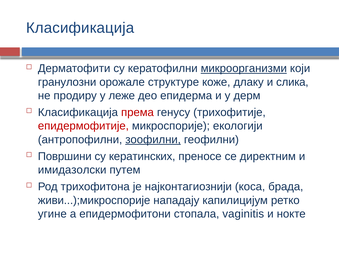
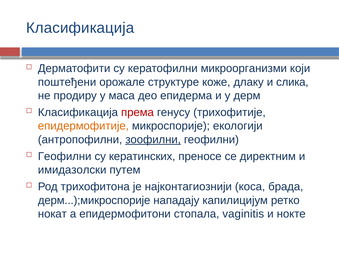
микроорганизми underline: present -> none (244, 69)
гранулозни: гранулозни -> поштеђени (67, 82)
леже: леже -> маса (122, 96)
епидермофитије colour: red -> orange (83, 126)
Површини: Површини -> Геофилни (65, 157)
живи...);микроспорије: живи...);микроспорије -> дерм...);микроспорије (94, 200)
угине: угине -> нокат (52, 214)
